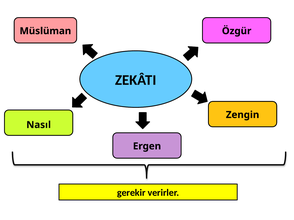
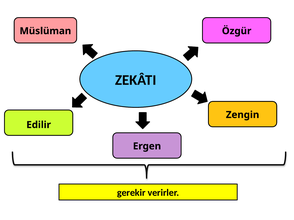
Nasıl: Nasıl -> Edilir (39, 125)
